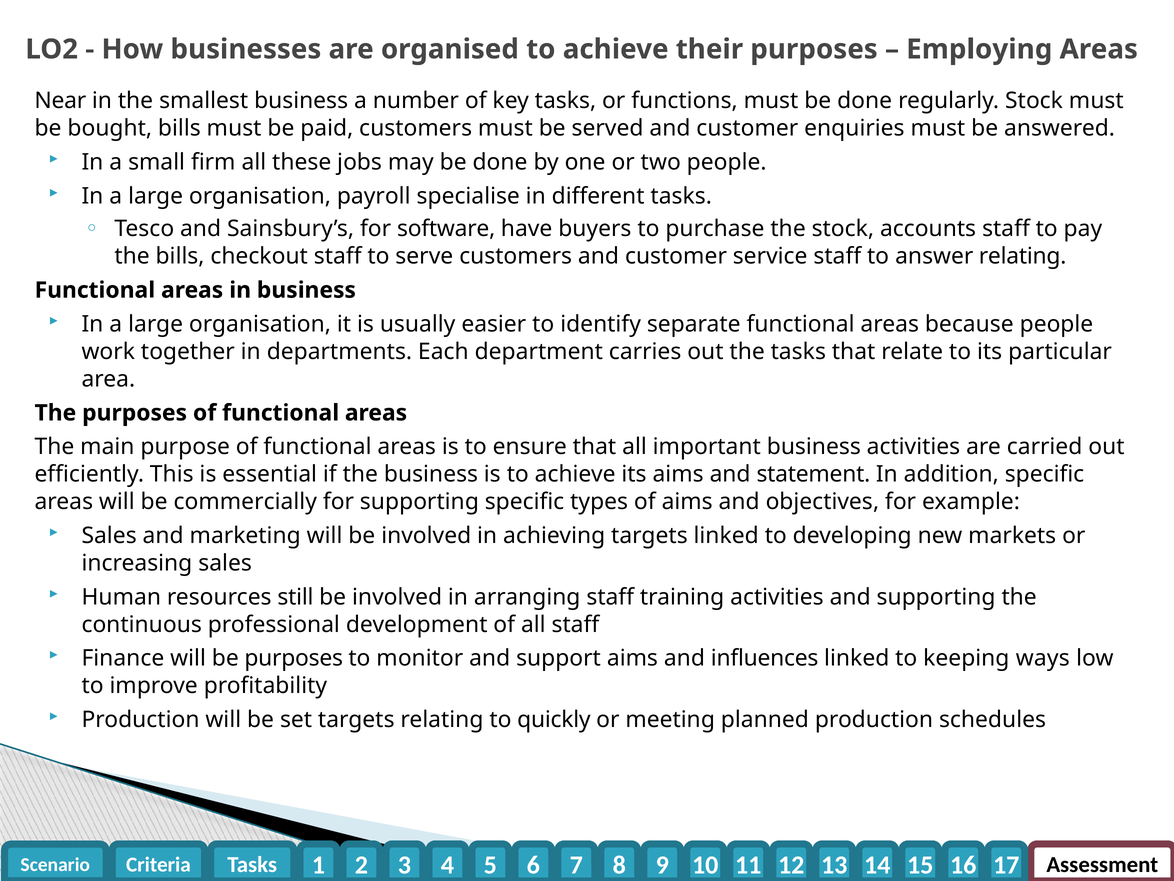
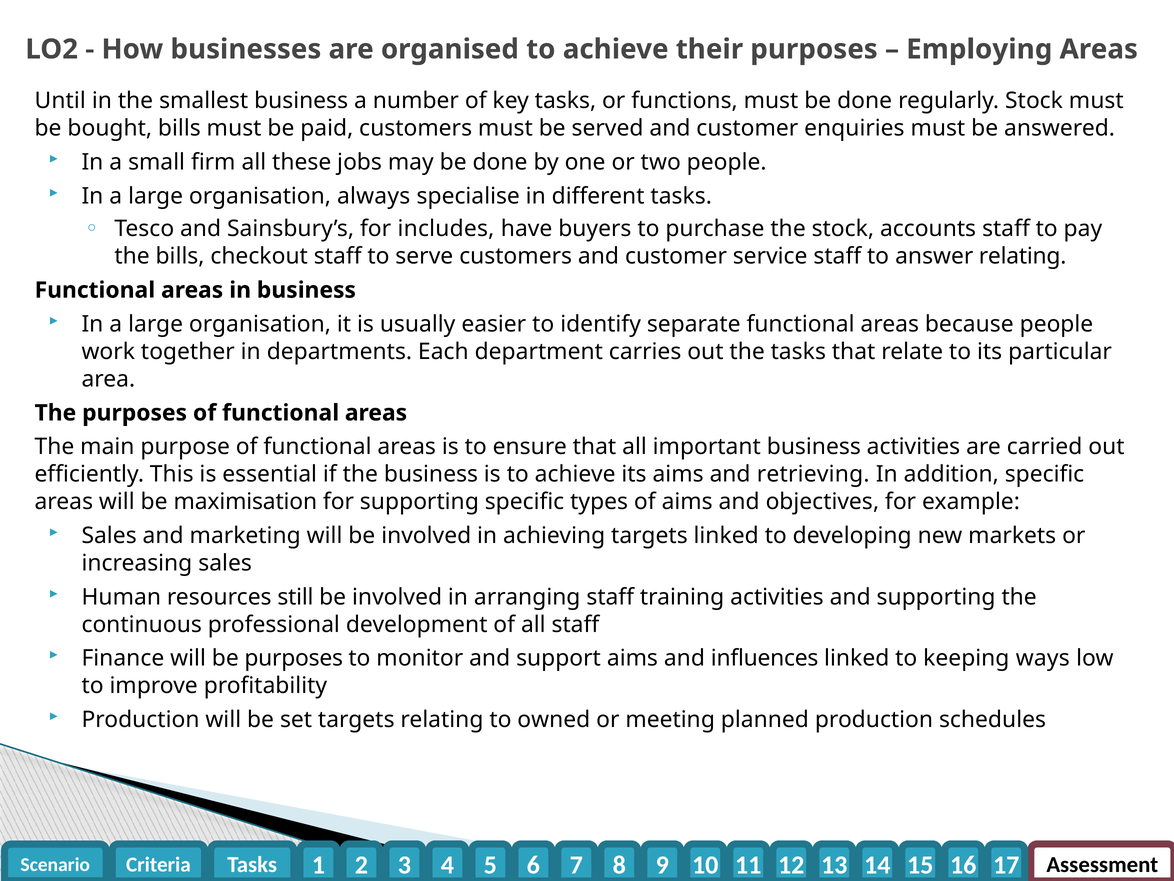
Near: Near -> Until (60, 101)
payroll: payroll -> always (374, 196)
software: software -> includes (446, 229)
statement: statement -> retrieving (813, 474)
commercially: commercially -> maximisation (245, 501)
quickly: quickly -> owned (554, 719)
